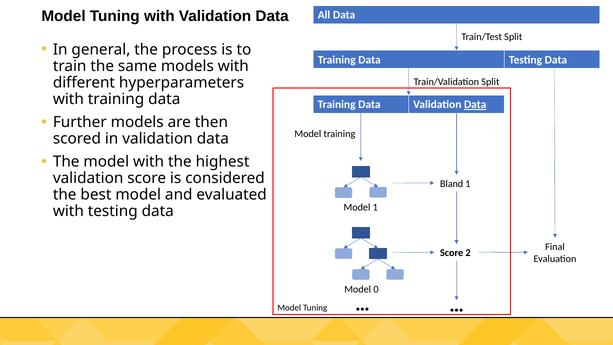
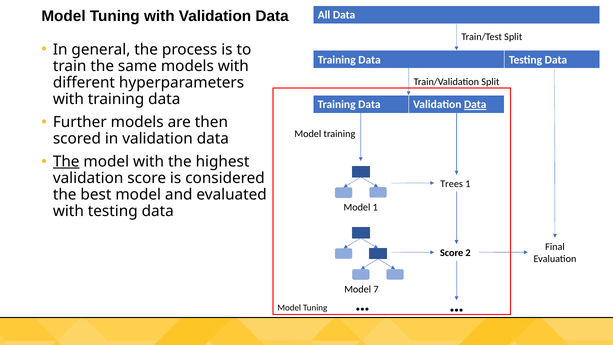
The underline: none -> present (66, 162)
Bland: Bland -> Trees (452, 184)
0: 0 -> 7 (376, 289)
